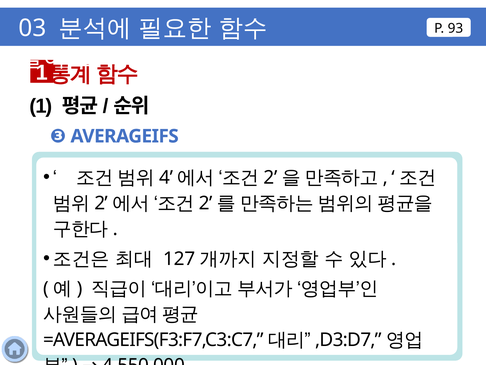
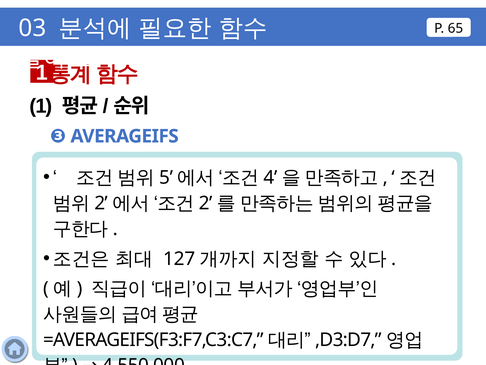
93: 93 -> 65 (455, 28)
4: 4 -> 5 (166, 177)
2: 2 -> 4 (271, 177)
